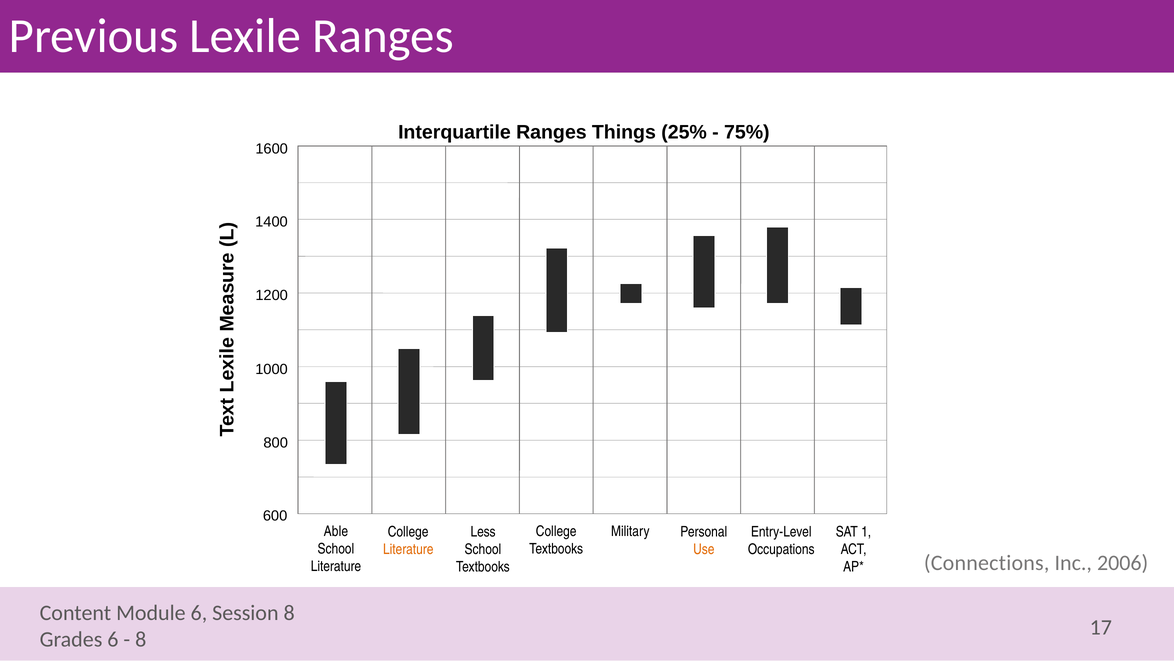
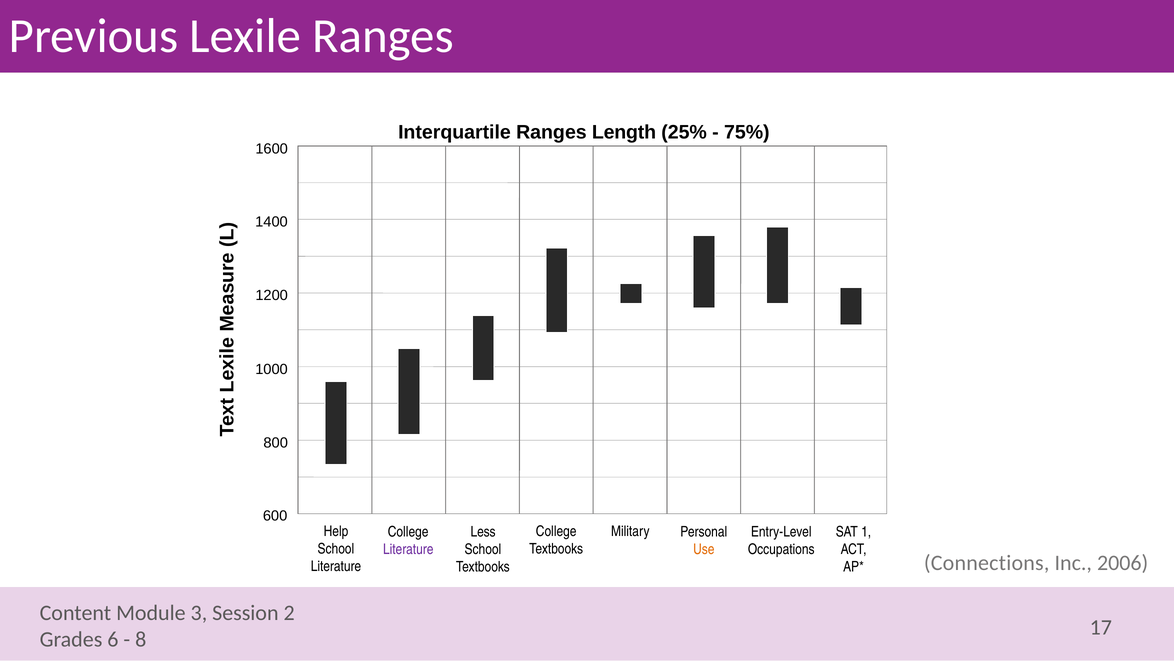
Things: Things -> Length (624, 132)
Able: Able -> Help (336, 531)
Literature colour: orange -> purple (408, 549)
6: 6 -> 3 (199, 613)
8: 8 -> 2 (289, 613)
